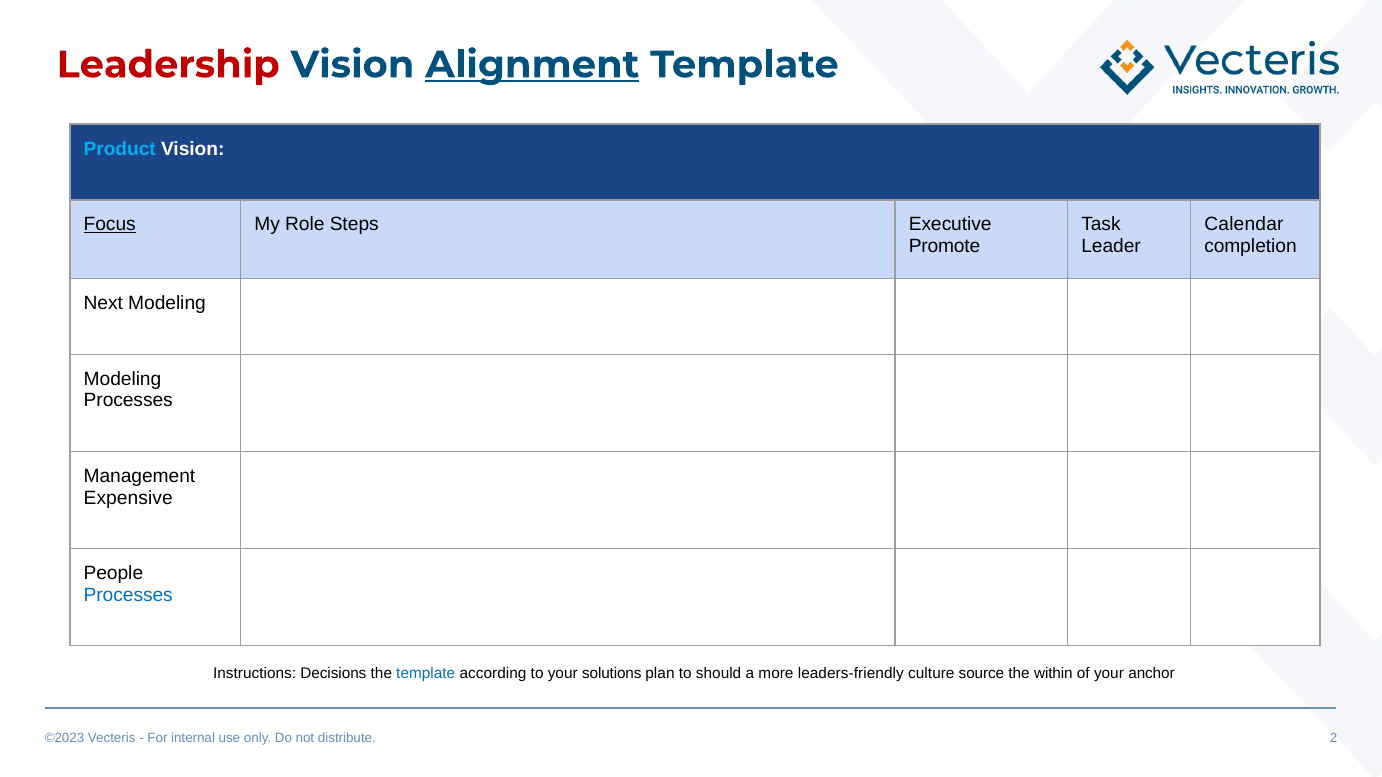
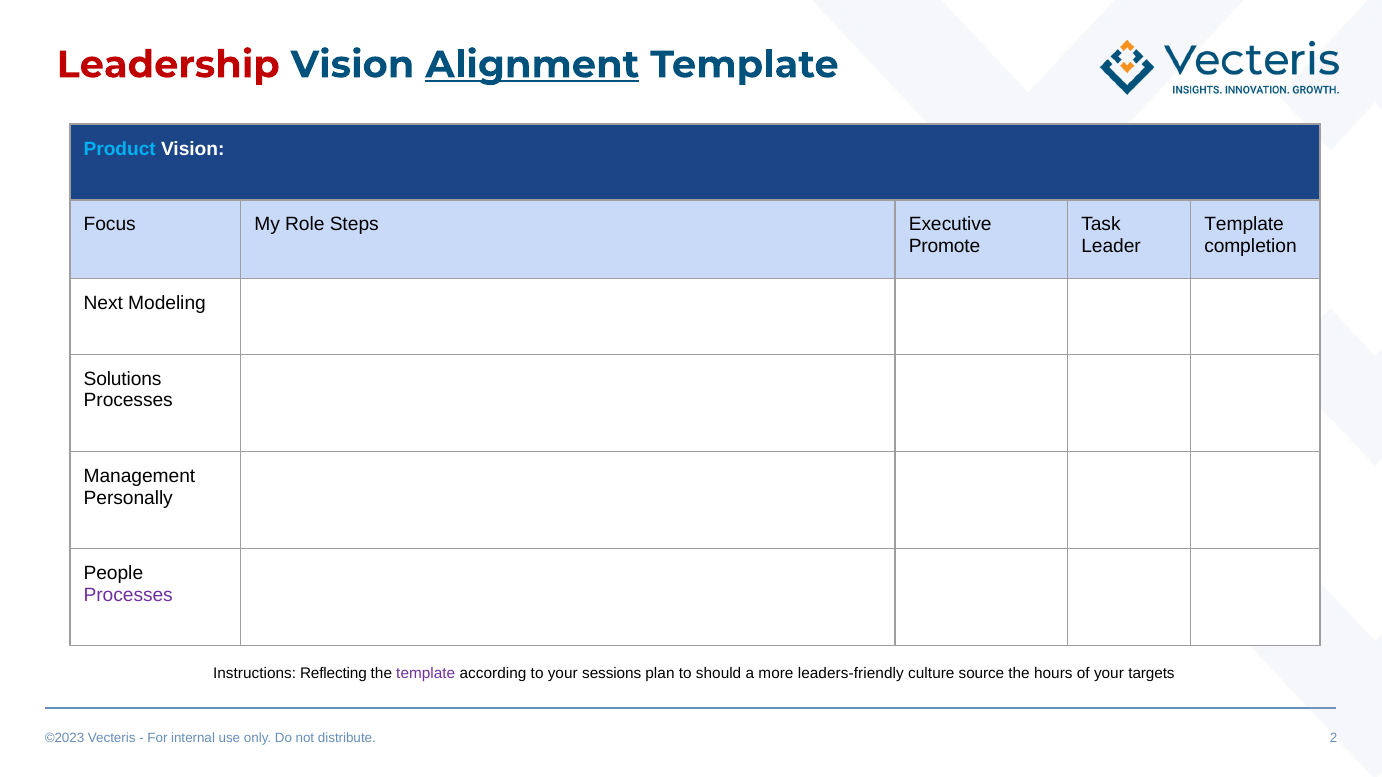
Focus underline: present -> none (110, 225)
Calendar: Calendar -> Template (1244, 225)
Modeling: Modeling -> Solutions (123, 379)
Expensive: Expensive -> Personally (128, 498)
Processes colour: blue -> purple (128, 595)
Decisions: Decisions -> Reflecting (333, 674)
template colour: blue -> purple (426, 674)
solutions: solutions -> sessions (612, 674)
within: within -> hours (1053, 674)
anchor: anchor -> targets (1152, 674)
